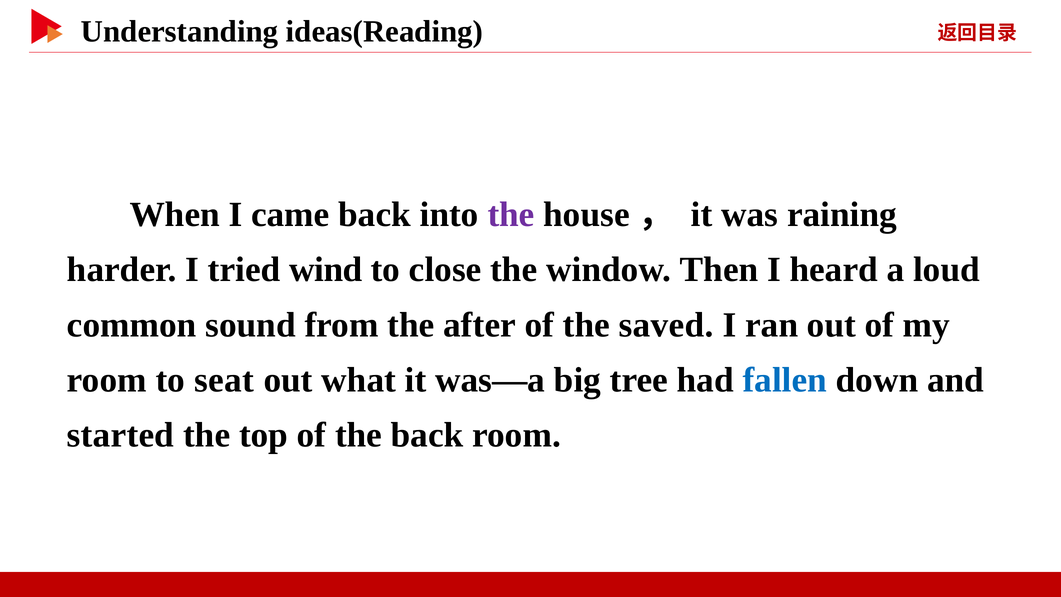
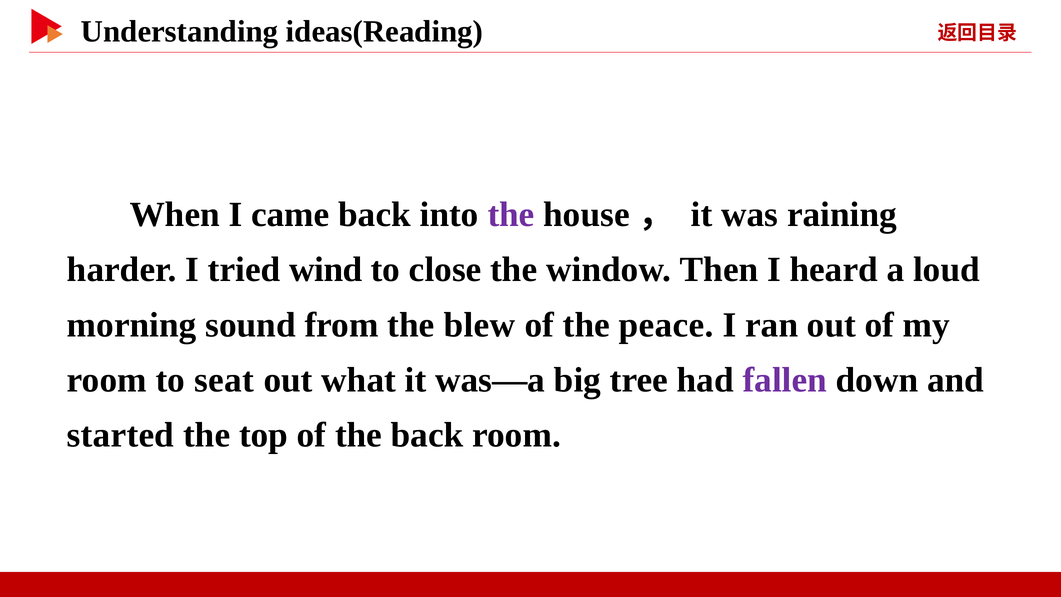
common: common -> morning (132, 325)
after: after -> blew (479, 325)
saved: saved -> peace (666, 325)
fallen colour: blue -> purple (785, 380)
